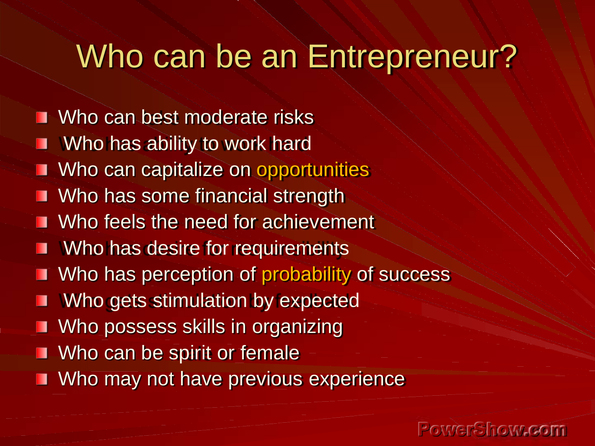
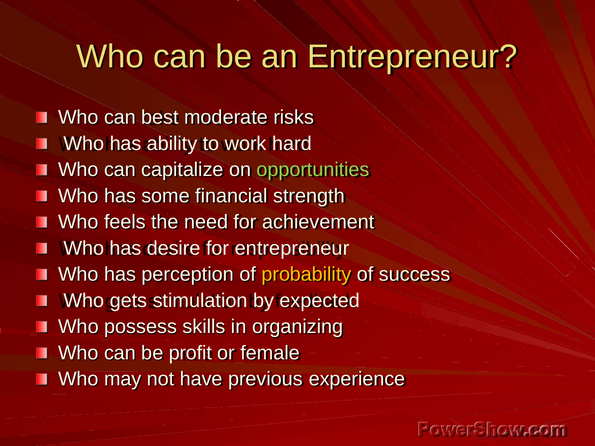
opportunities colour: yellow -> light green (313, 170)
for requirements: requirements -> entrepreneur (292, 248)
spirit: spirit -> profit (190, 353)
